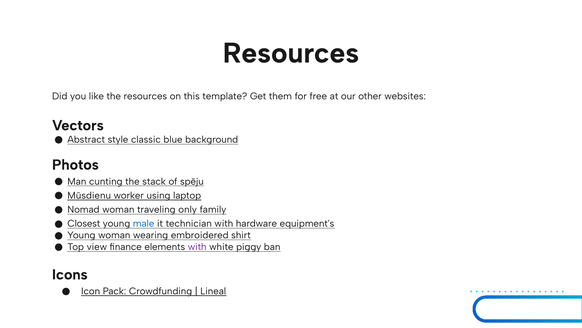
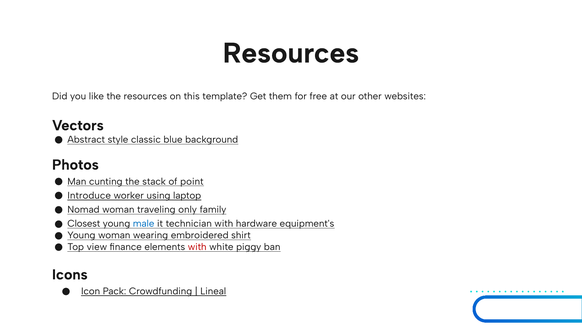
spēju: spēju -> point (192, 181)
Mūsdienu: Mūsdienu -> Introduce (89, 195)
with colour: purple -> red (197, 247)
